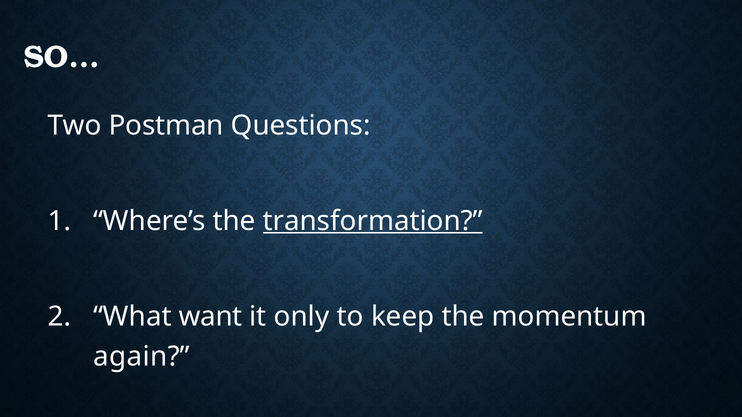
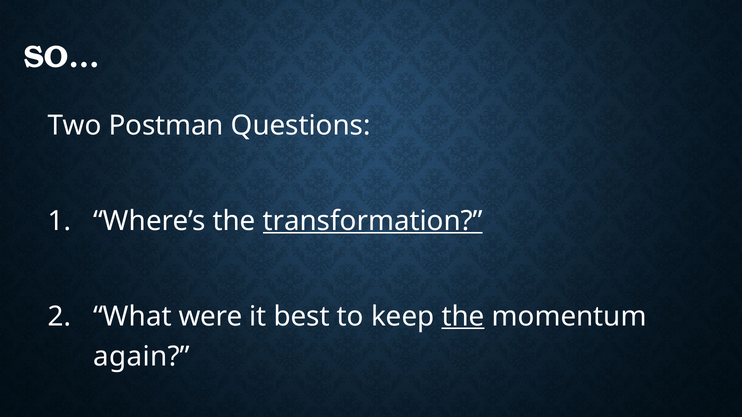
want: want -> were (211, 317)
only: only -> best (302, 317)
the underline: none -> present (463, 317)
